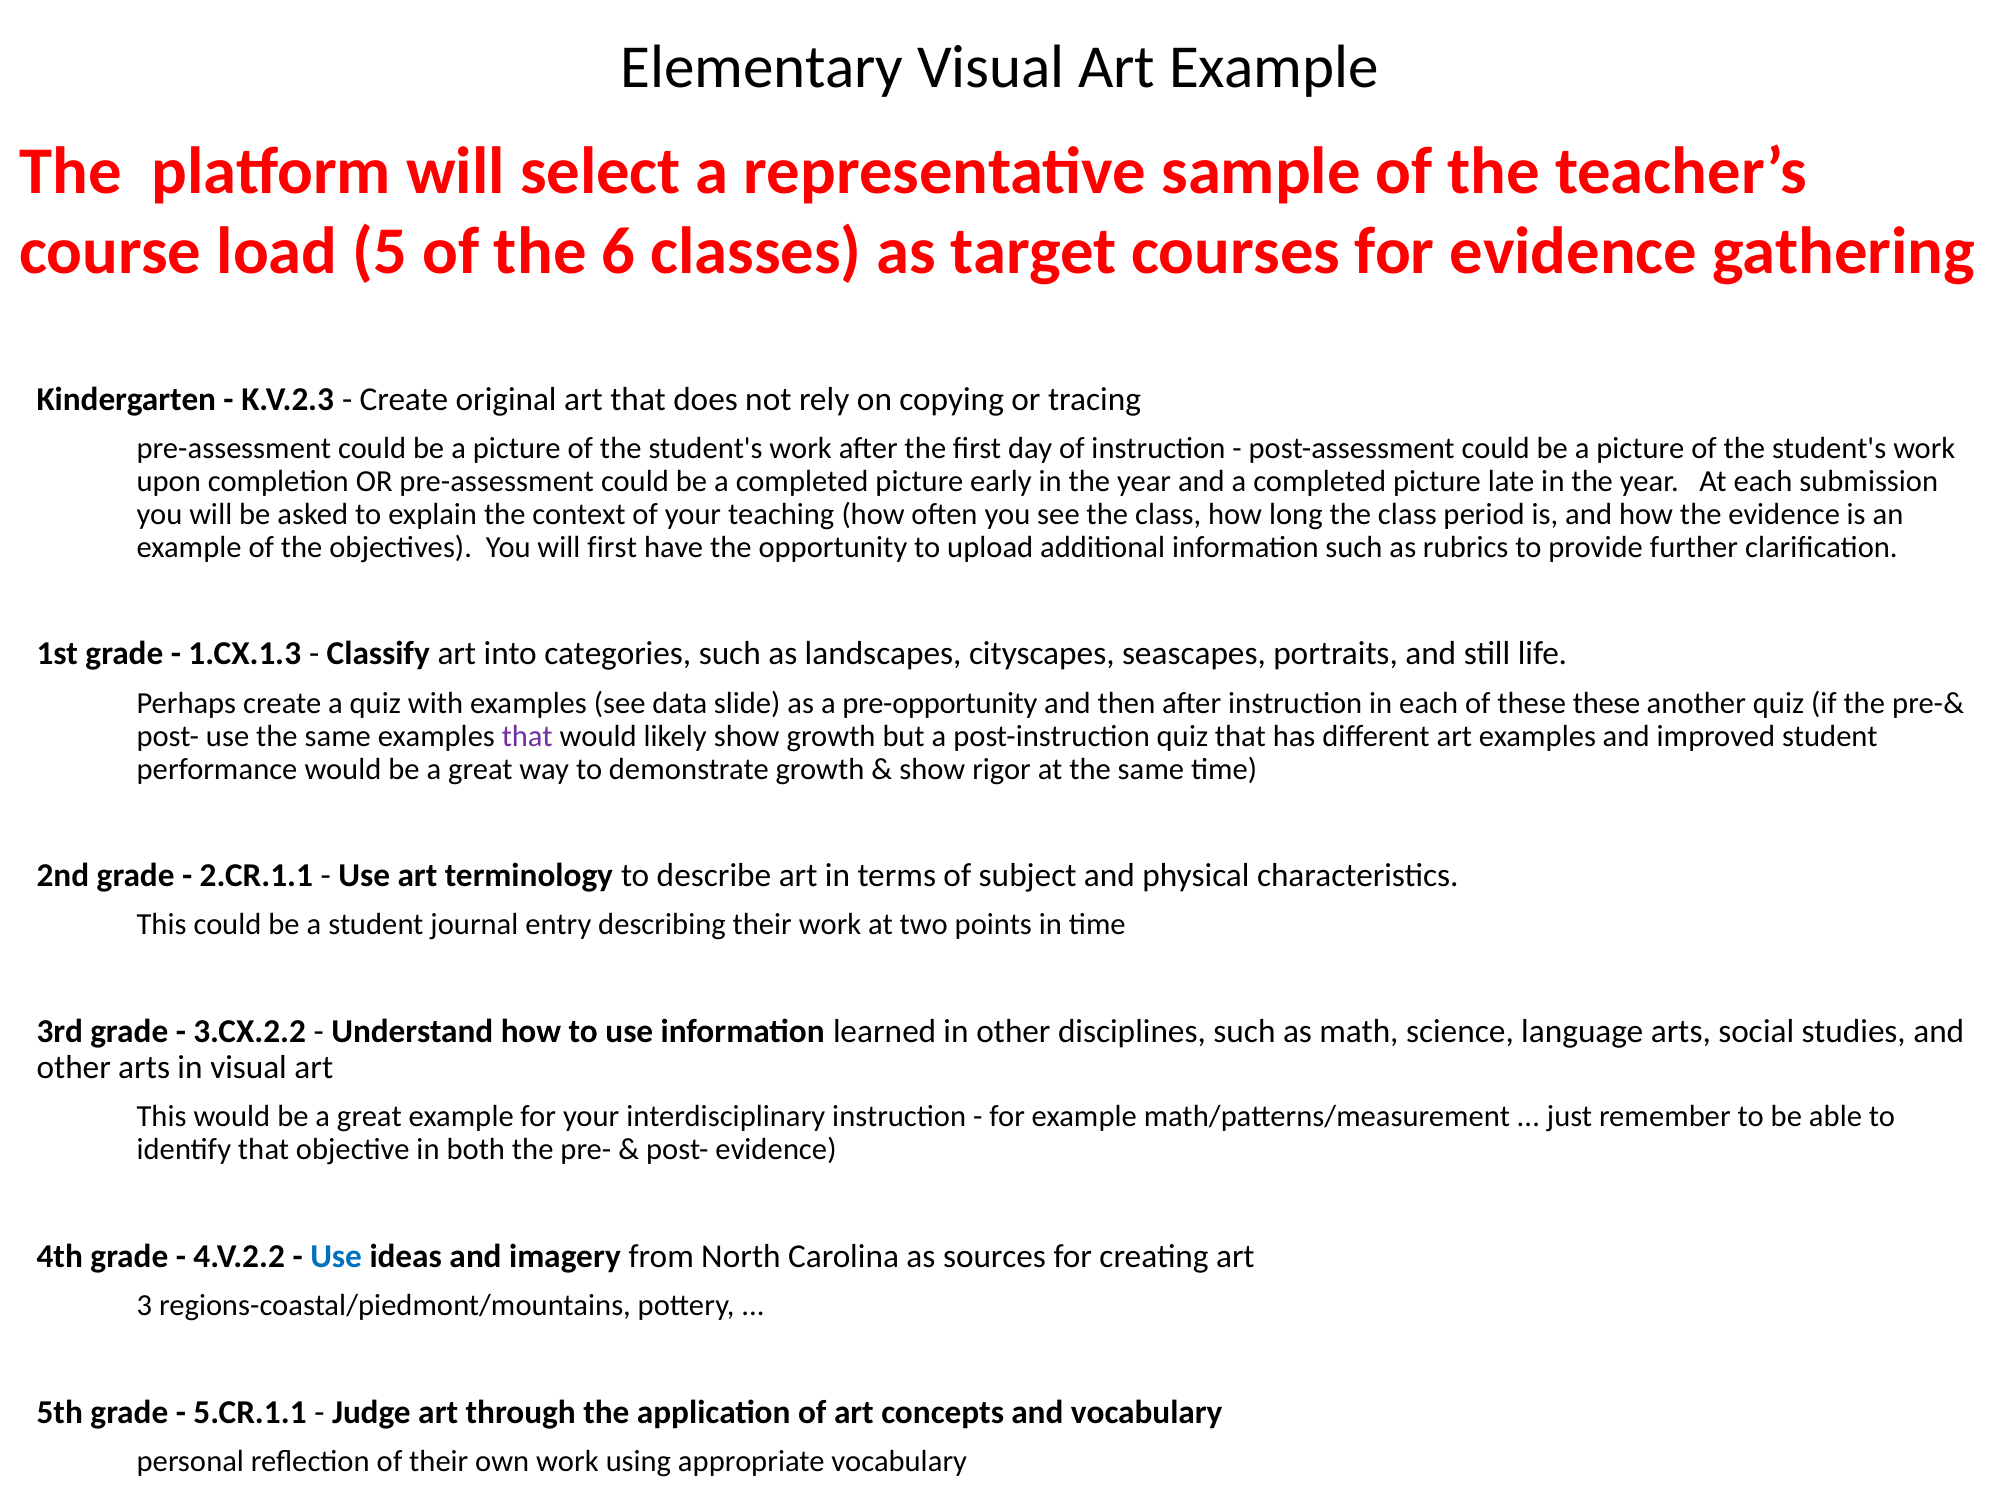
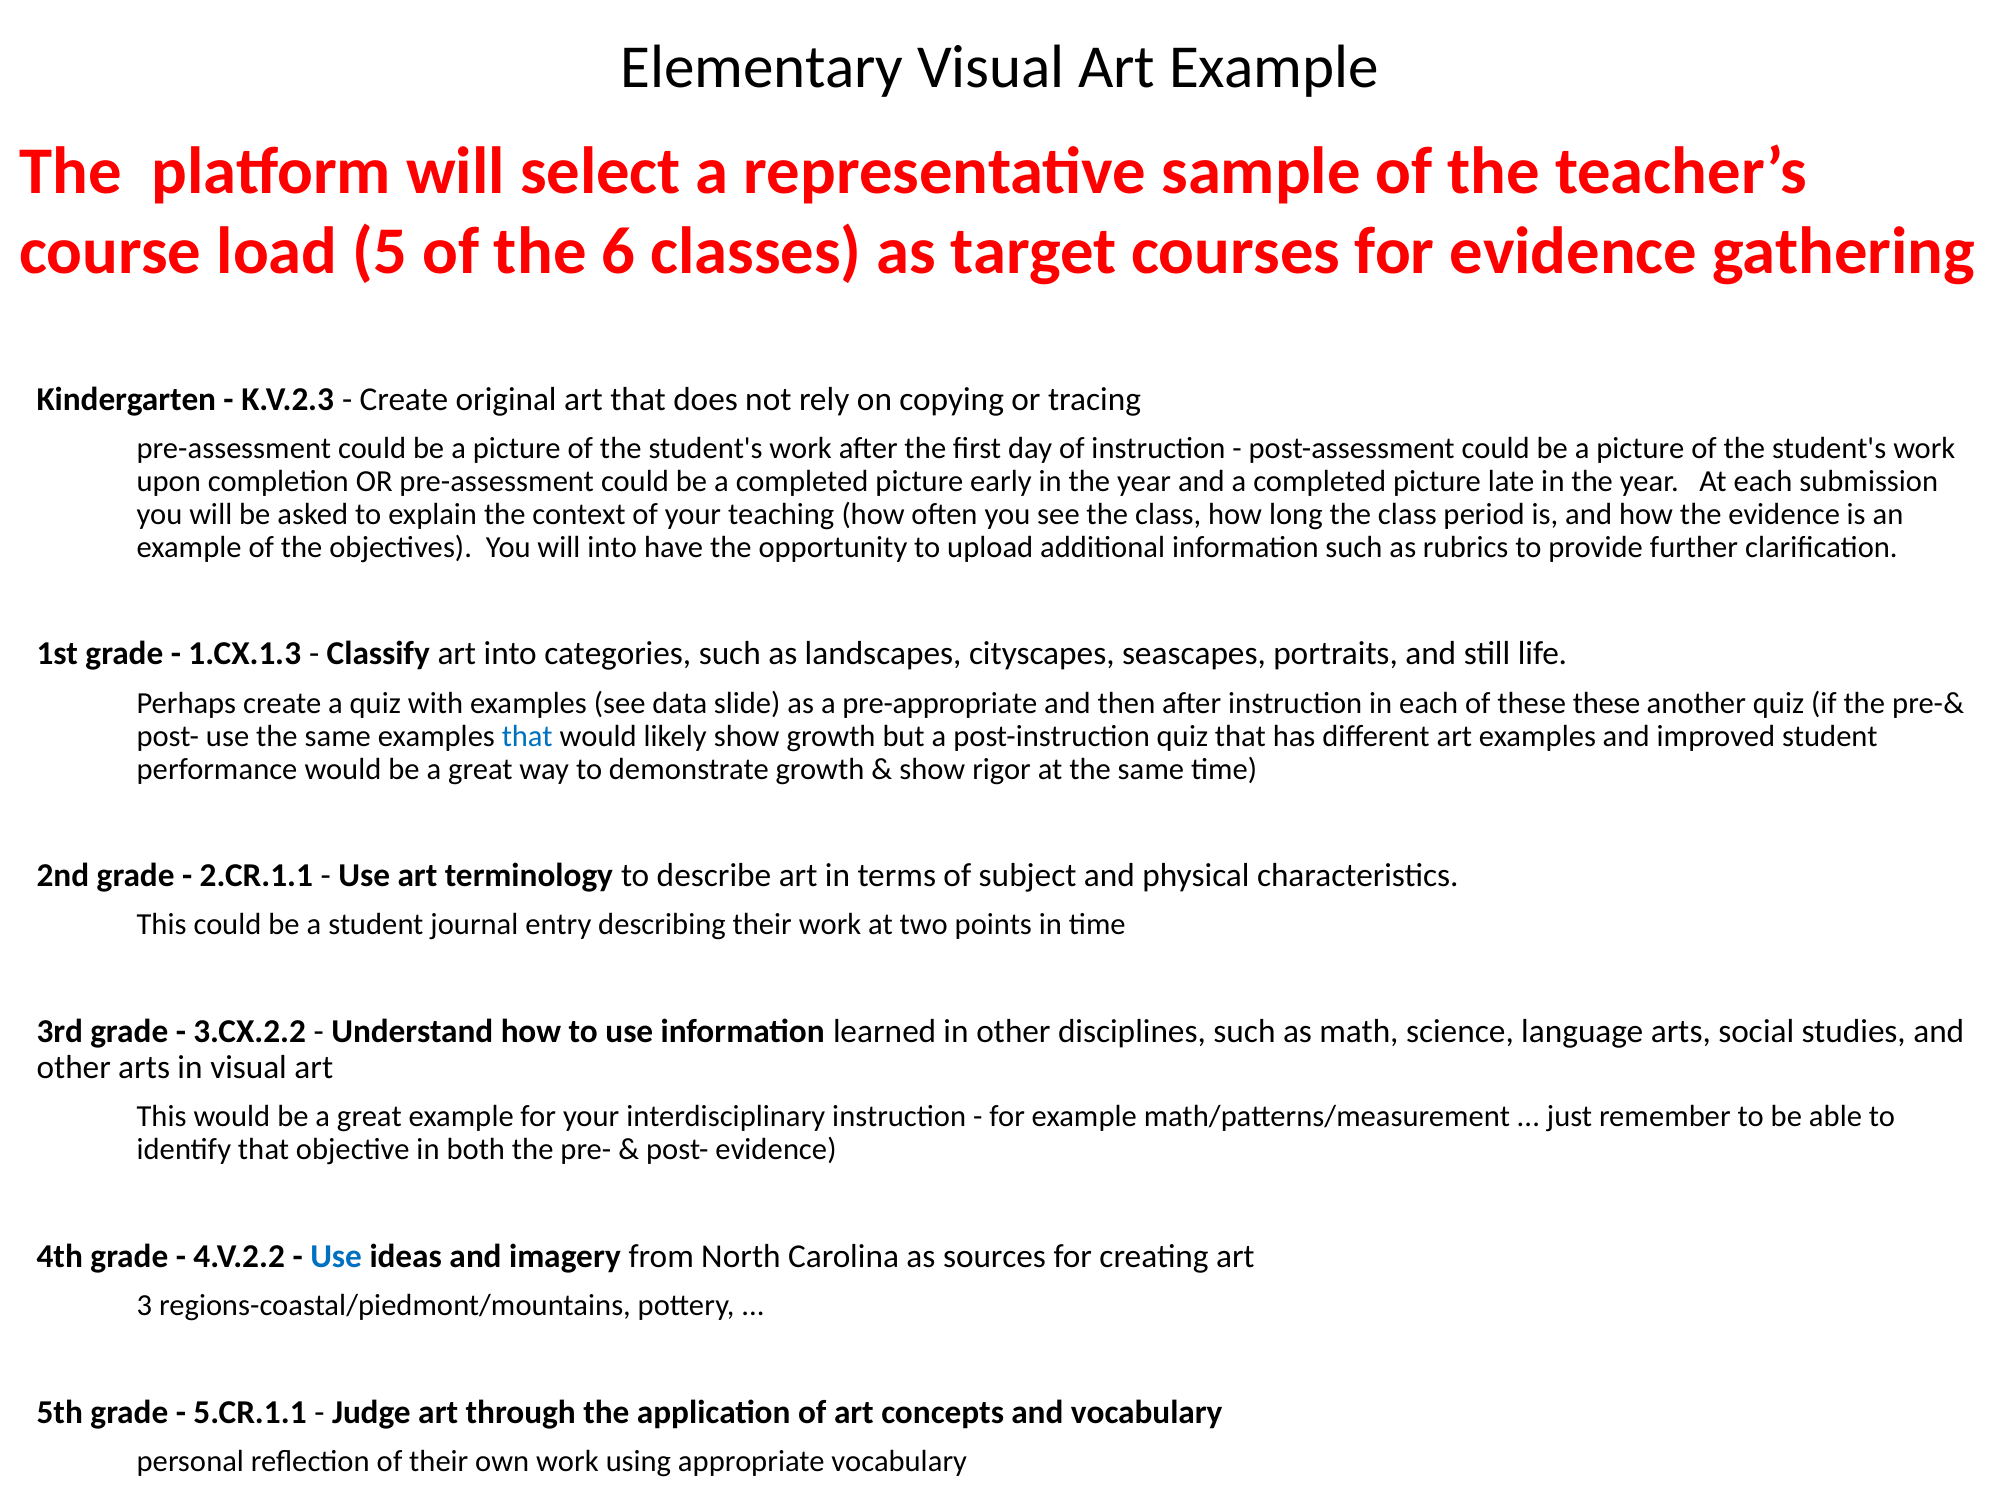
will first: first -> into (612, 547)
pre-opportunity: pre-opportunity -> pre-appropriate (940, 703)
that colour: purple -> blue (527, 736)
